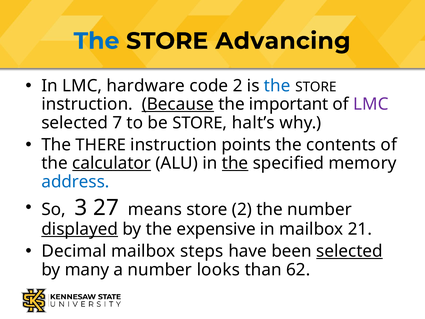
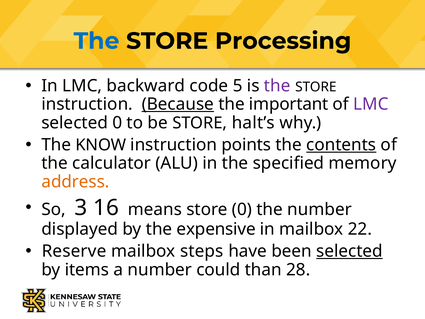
Advancing: Advancing -> Processing (283, 41)
hardware: hardware -> backward (146, 86)
code 2: 2 -> 5 (238, 86)
the colour: blue -> purple (277, 86)
selected 7: 7 -> 0 (117, 123)
THERE: THERE -> KNOW (101, 145)
contents underline: none -> present (341, 145)
calculator underline: present -> none (112, 163)
the underline: present -> none (235, 163)
address colour: blue -> orange (75, 182)
27: 27 -> 16 (106, 208)
store 2: 2 -> 0 (242, 209)
displayed underline: present -> none (80, 229)
21: 21 -> 22 (360, 229)
Decimal: Decimal -> Reserve (74, 251)
many: many -> items (87, 269)
looks: looks -> could (218, 269)
62: 62 -> 28 (298, 269)
